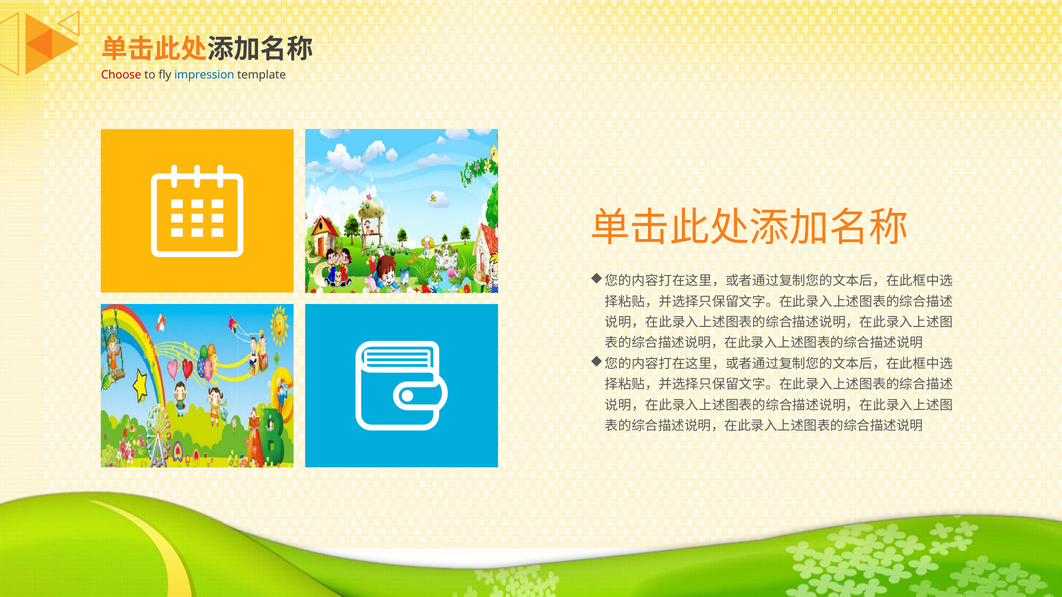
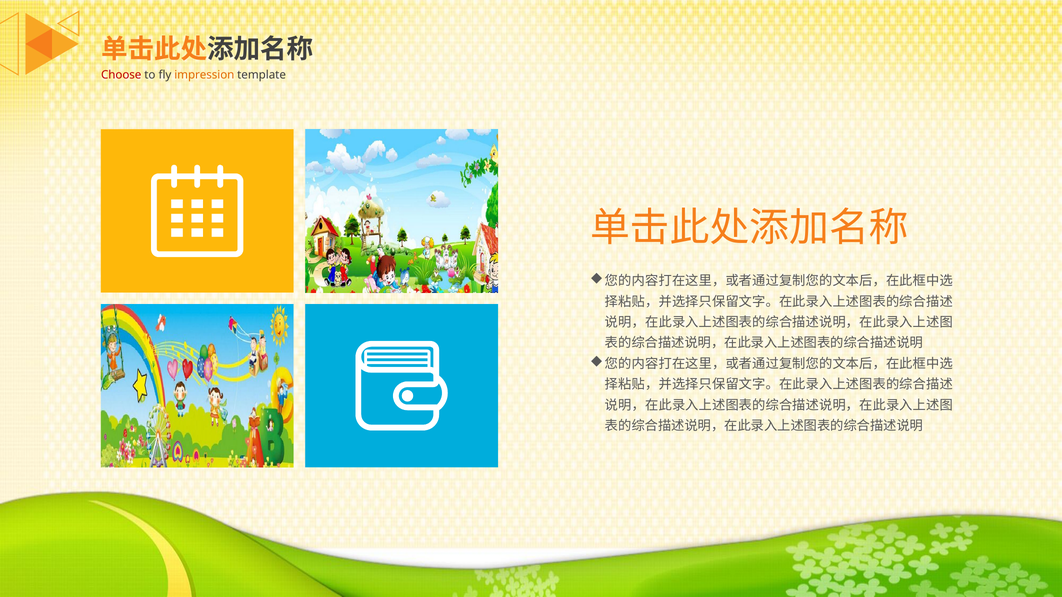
impression colour: blue -> orange (204, 75)
